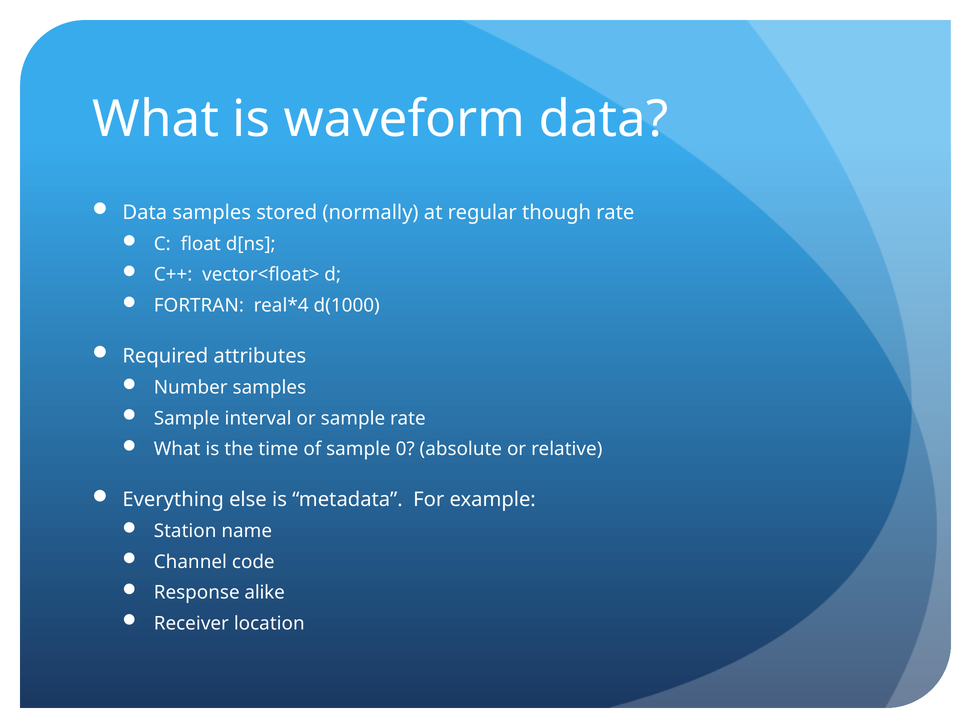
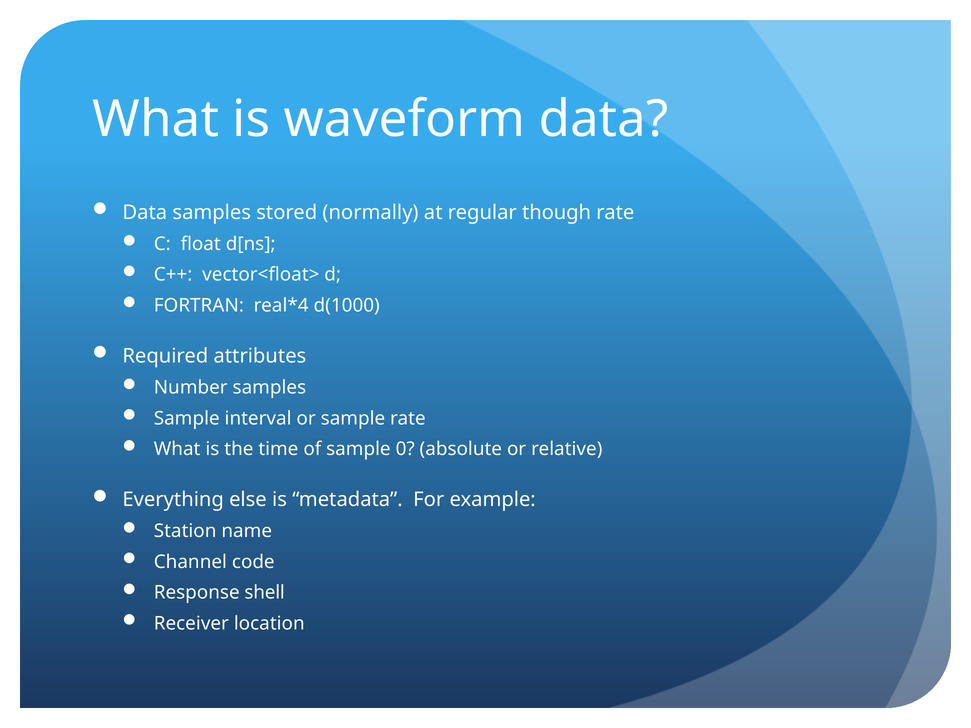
alike: alike -> shell (265, 593)
